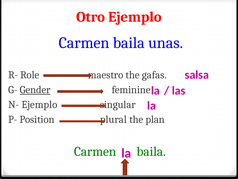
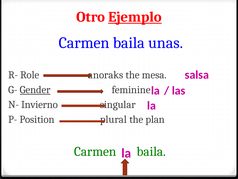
Ejemplo underline: none -> present (135, 17)
maestro: maestro -> anoraks (106, 75)
gafas: gafas -> mesa (154, 75)
N- Ejemplo: Ejemplo -> Invierno (40, 104)
